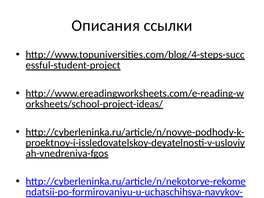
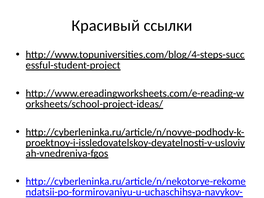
Описания: Описания -> Красивый (106, 26)
